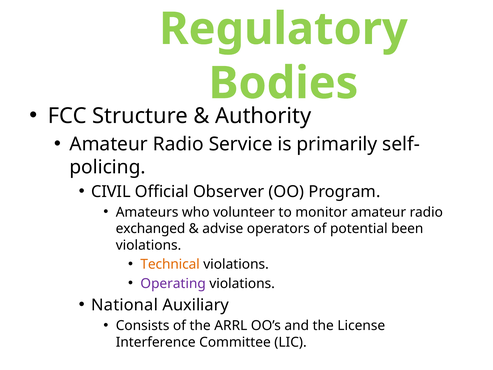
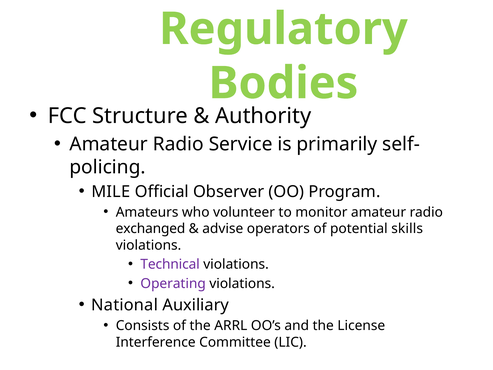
CIVIL: CIVIL -> MILE (111, 191)
been: been -> skills (407, 229)
Technical colour: orange -> purple (170, 264)
